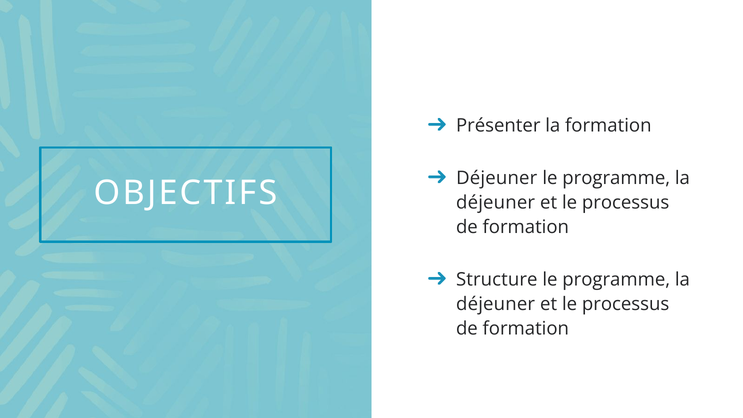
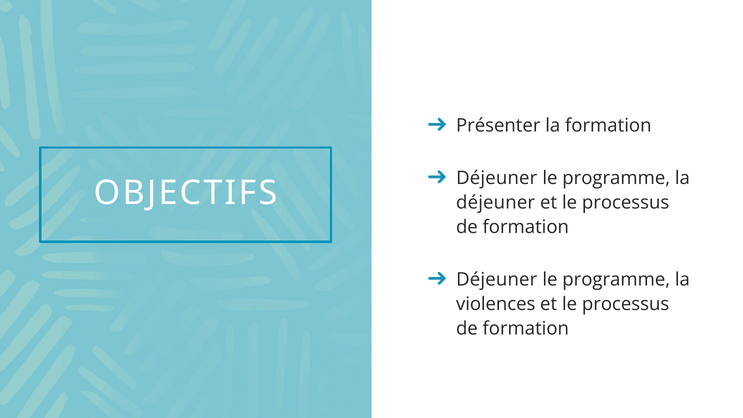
Structure: Structure -> Déjeuner (497, 279)
déjeuner: déjeuner -> violences (496, 304)
